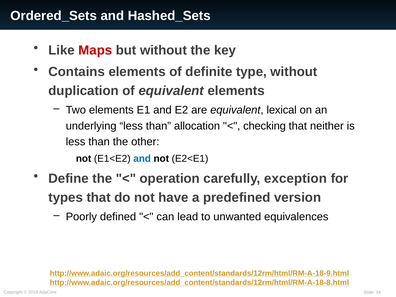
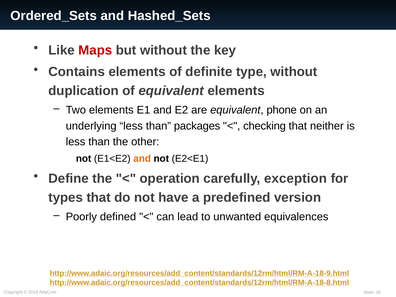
lexical: lexical -> phone (282, 110)
allocation: allocation -> packages (197, 126)
and colour: blue -> orange (142, 159)
